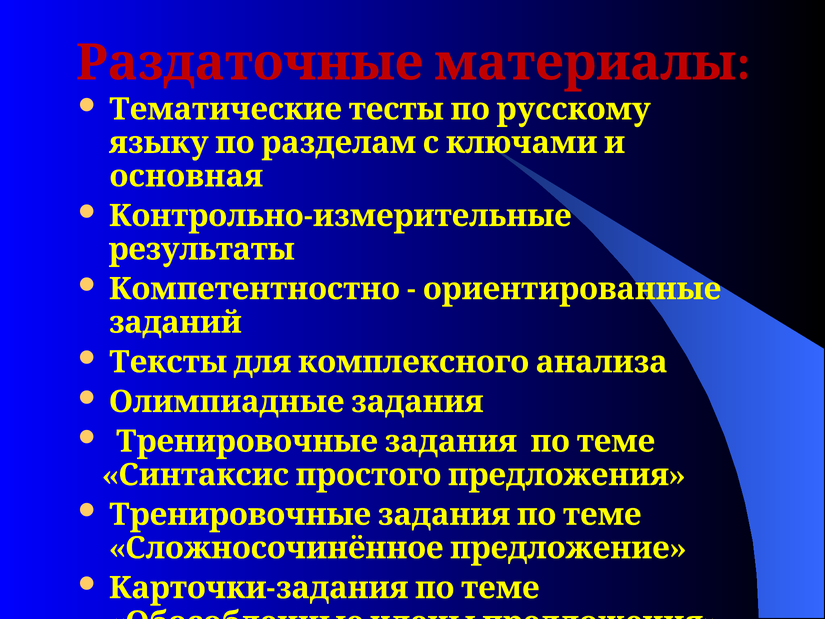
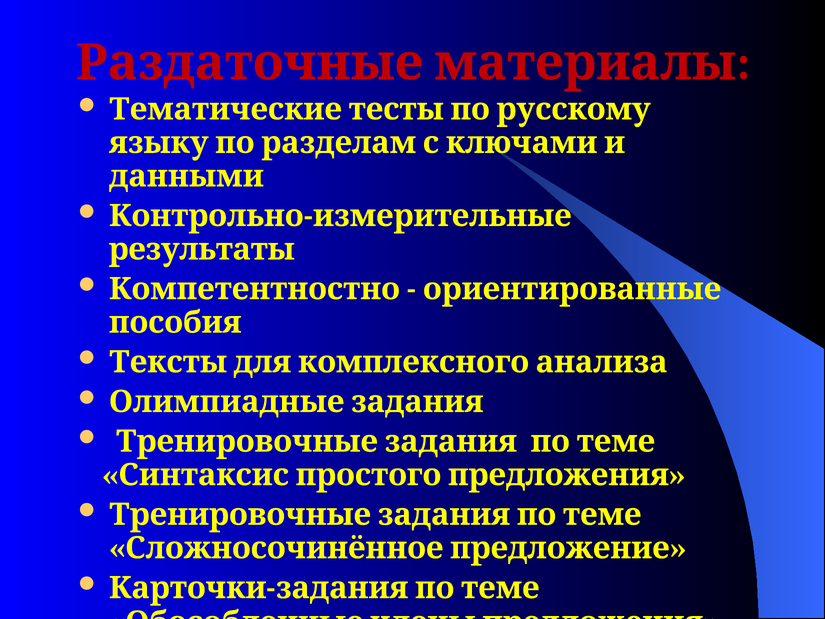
основная: основная -> данными (186, 176)
заданий: заданий -> пособия (175, 322)
